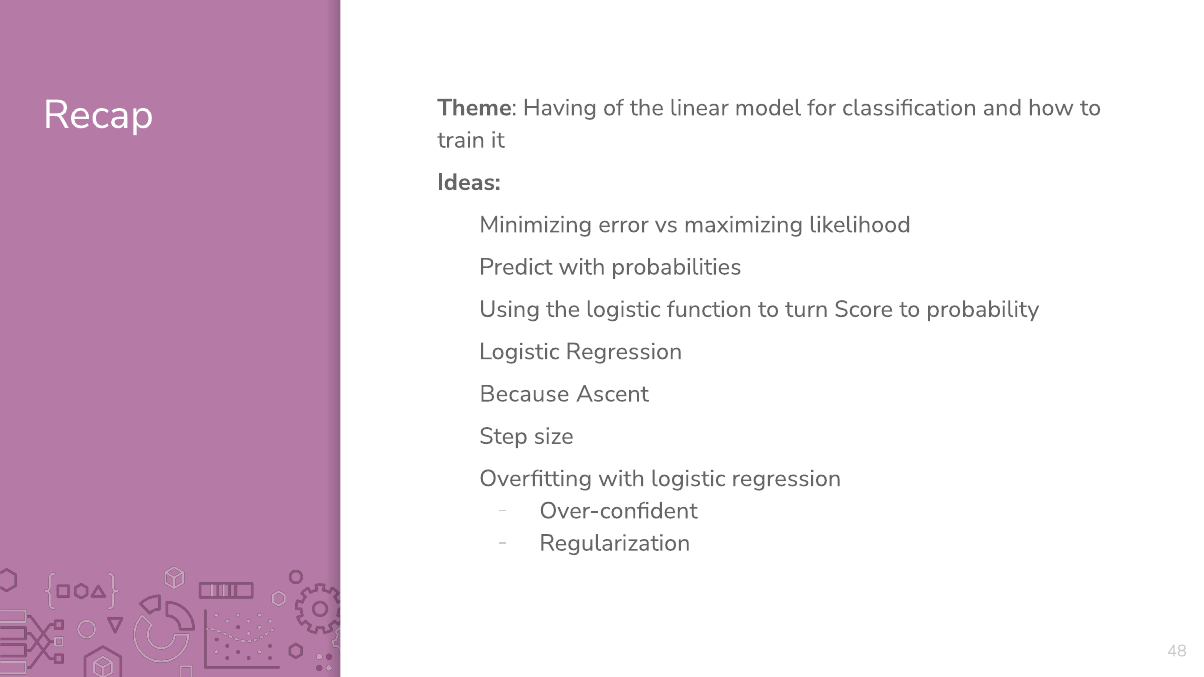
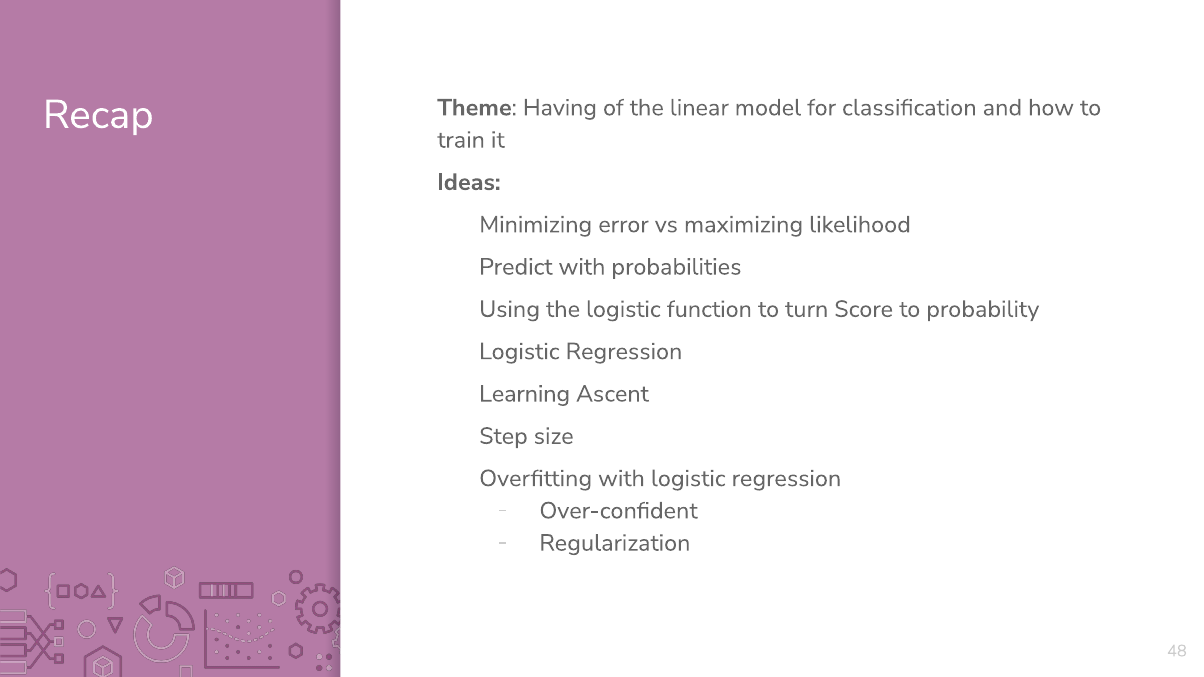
Because: Because -> Learning (525, 394)
